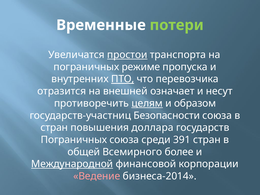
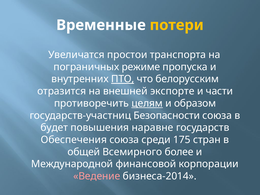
потери colour: light green -> yellow (177, 25)
простои underline: present -> none (127, 55)
перевозчика: перевозчика -> белорусским (187, 79)
означает: означает -> экспорте (172, 91)
несут: несут -> части (219, 91)
стран: стран -> будет (54, 128)
доллара: доллара -> наравне (152, 128)
Пограничных: Пограничных -> Обеспечения (74, 140)
391: 391 -> 175 (182, 140)
Международной underline: present -> none (72, 164)
